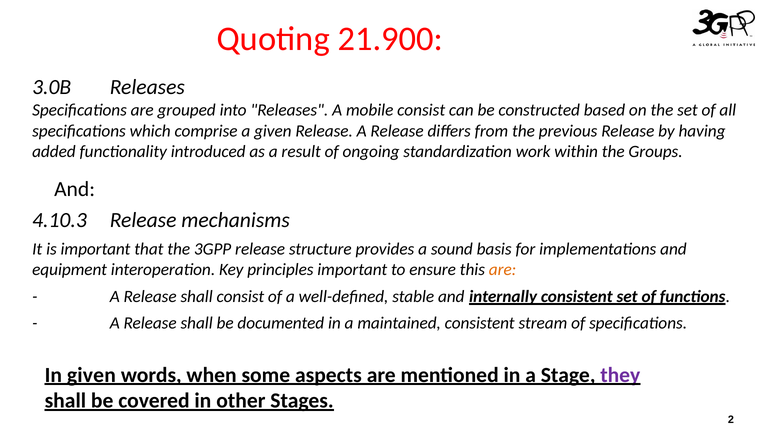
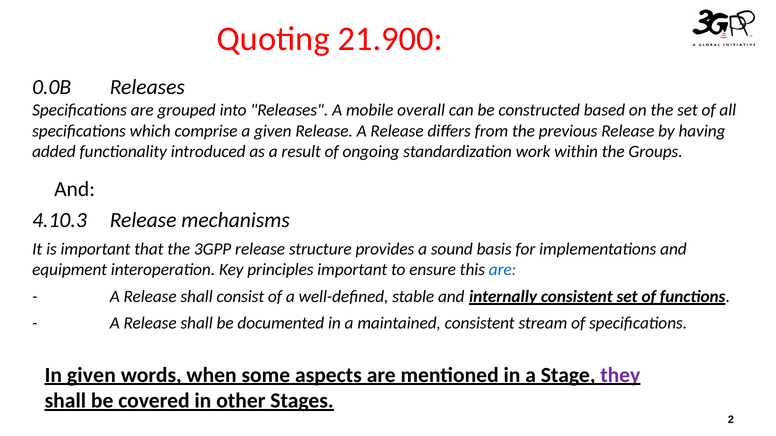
3.0B: 3.0B -> 0.0B (52, 87)
mobile consist: consist -> overall (421, 110)
are colour: orange -> blue (503, 270)
